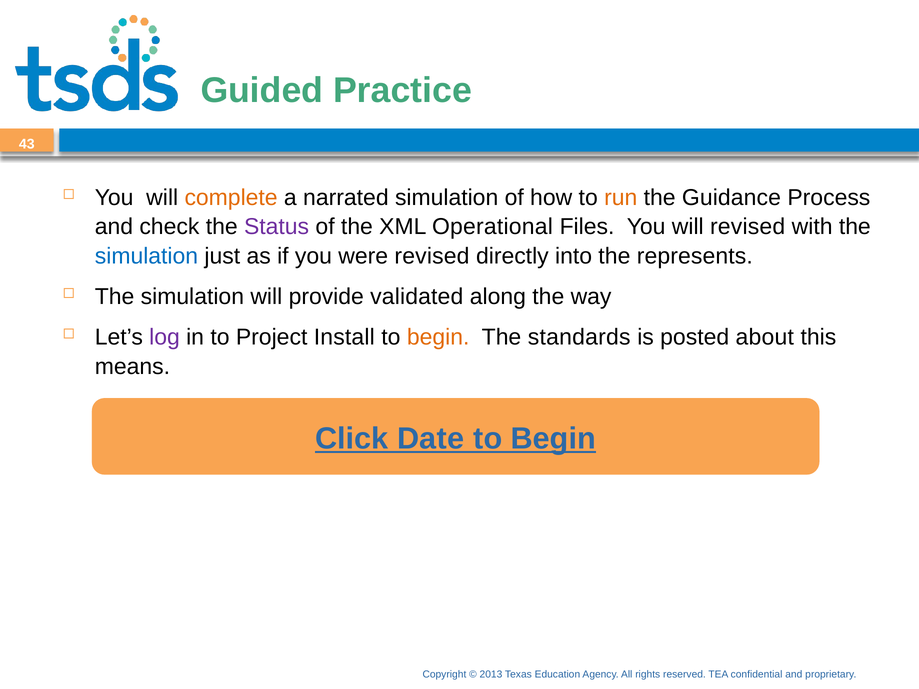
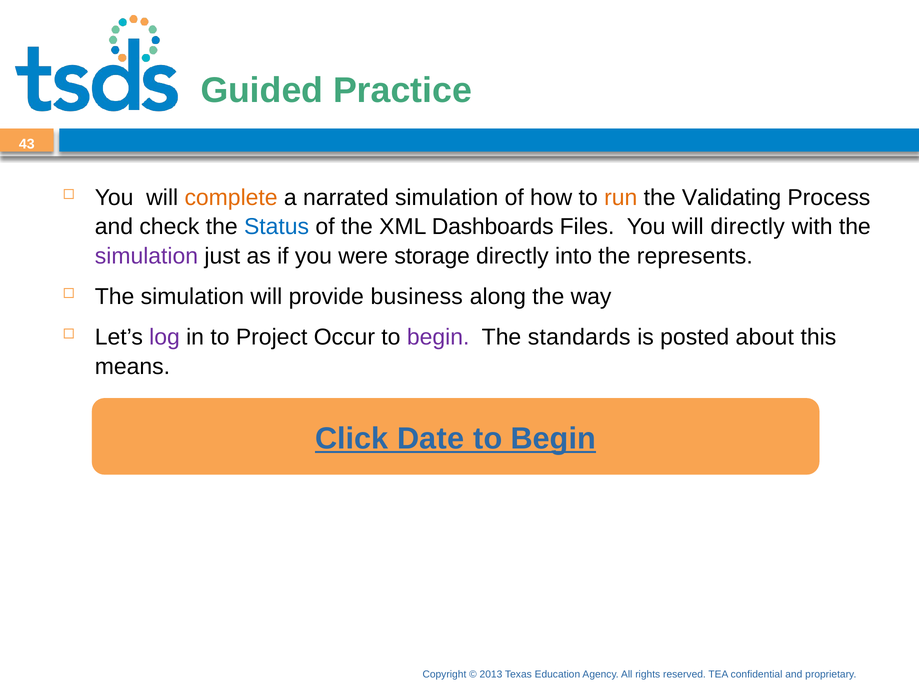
Guidance: Guidance -> Validating (732, 198)
Status colour: purple -> blue (277, 227)
Operational: Operational -> Dashboards (493, 227)
will revised: revised -> directly (748, 227)
simulation colour: blue -> purple (146, 256)
were revised: revised -> storage (432, 256)
validated: validated -> business (417, 297)
Install: Install -> Occur (344, 337)
begin colour: orange -> purple (438, 337)
